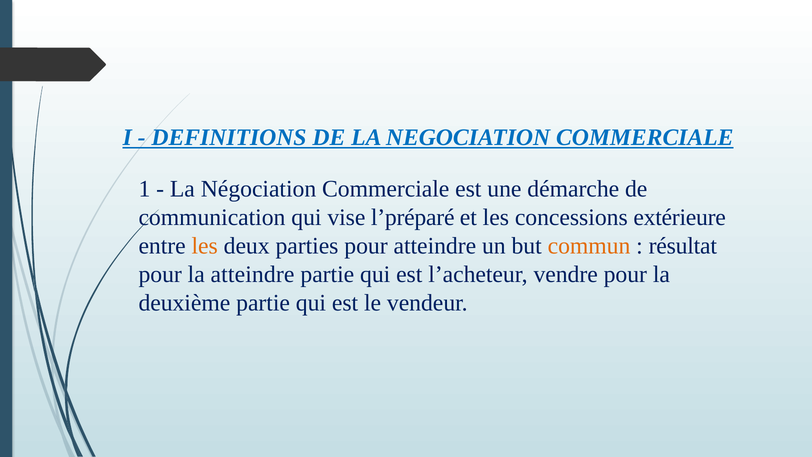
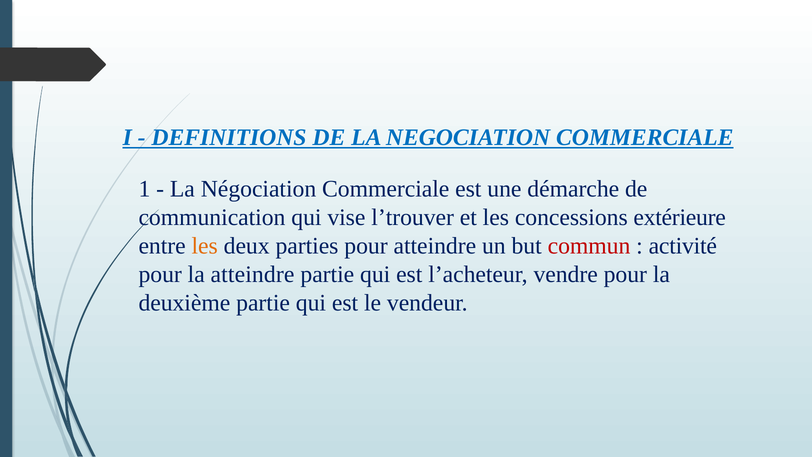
l’préparé: l’préparé -> l’trouver (413, 217)
commun colour: orange -> red (589, 246)
résultat: résultat -> activité (683, 246)
